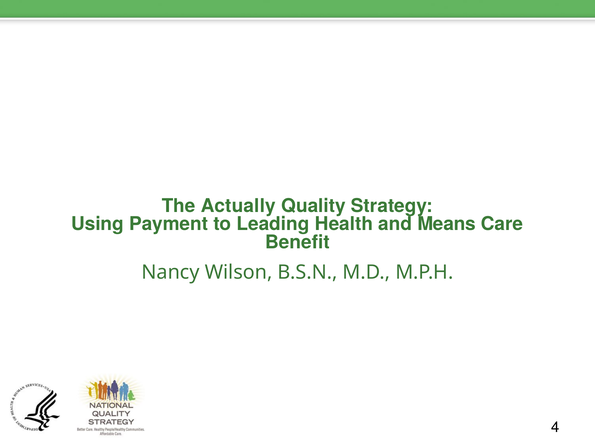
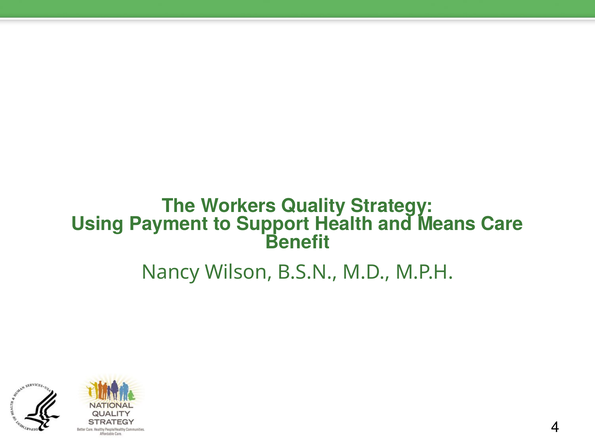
Actually: Actually -> Workers (238, 205)
Leading: Leading -> Support (273, 224)
